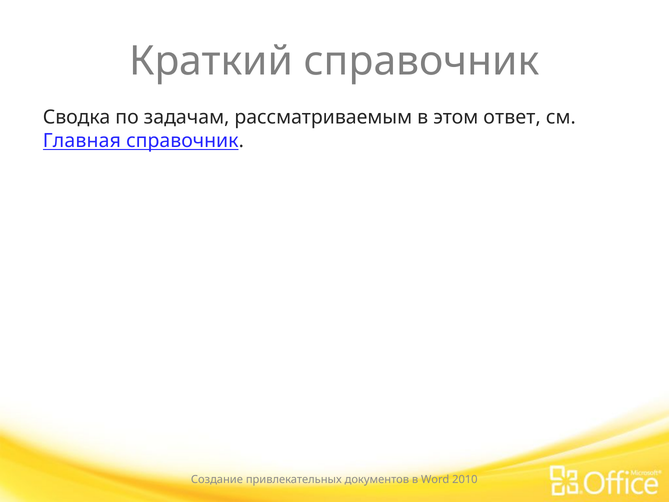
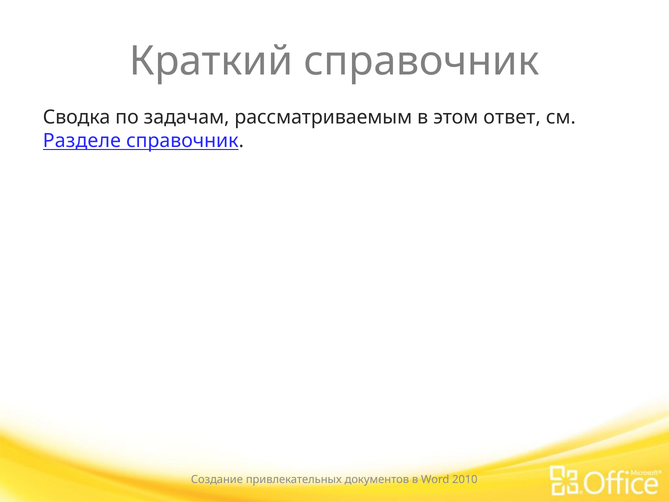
Главная: Главная -> Разделе (82, 141)
